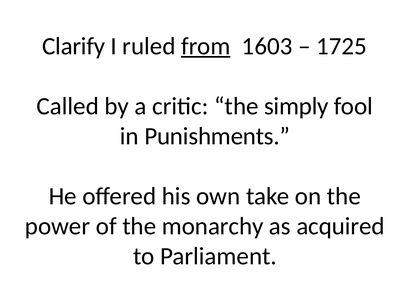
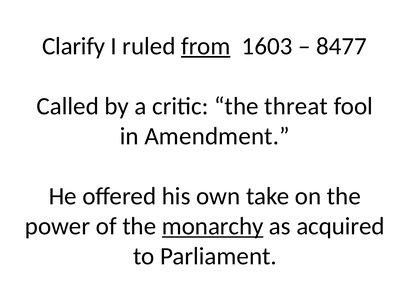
1725: 1725 -> 8477 (342, 46)
simply: simply -> threat (296, 106)
Punishments: Punishments -> Amendment (217, 136)
monarchy underline: none -> present (213, 227)
